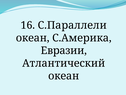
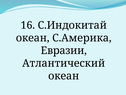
С.Параллели: С.Параллели -> С.Индокитай (72, 25)
